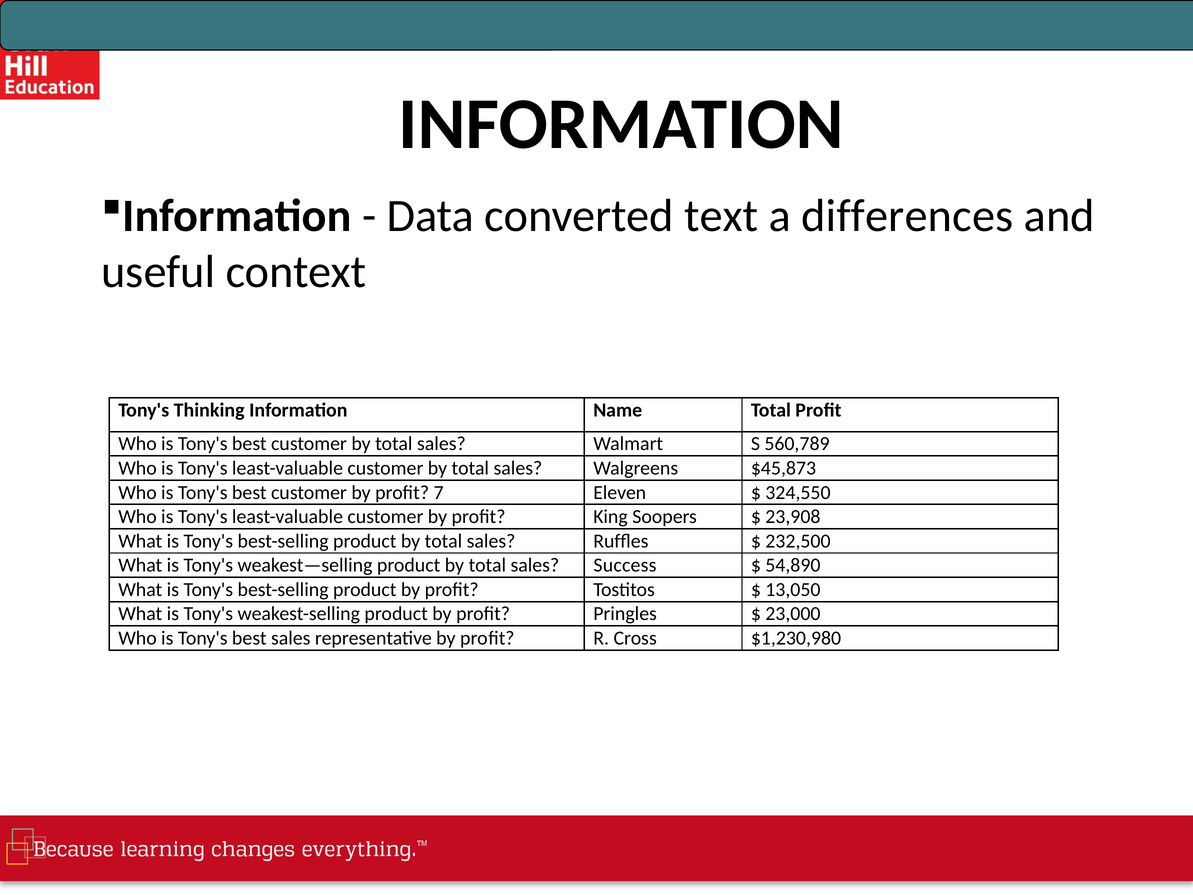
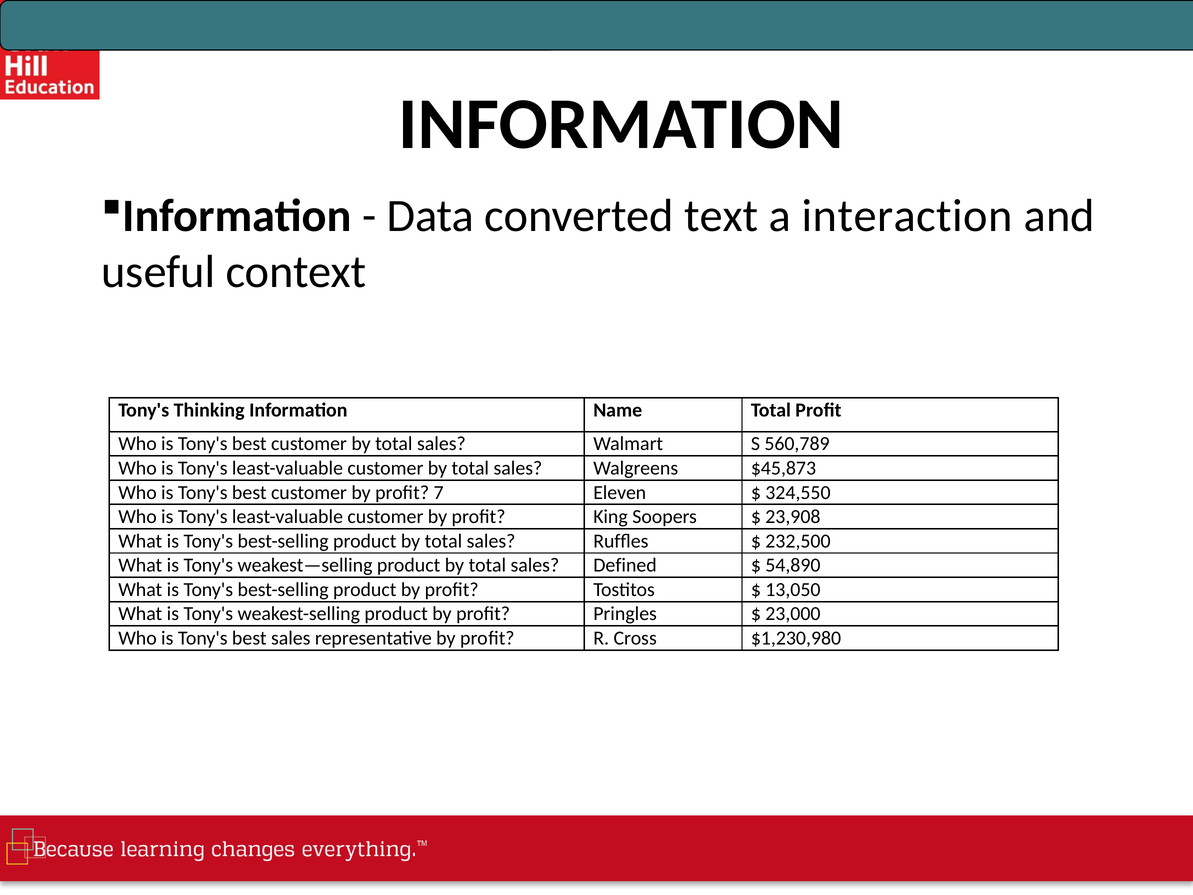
differences: differences -> interaction (907, 216)
Success: Success -> Defined (625, 565)
